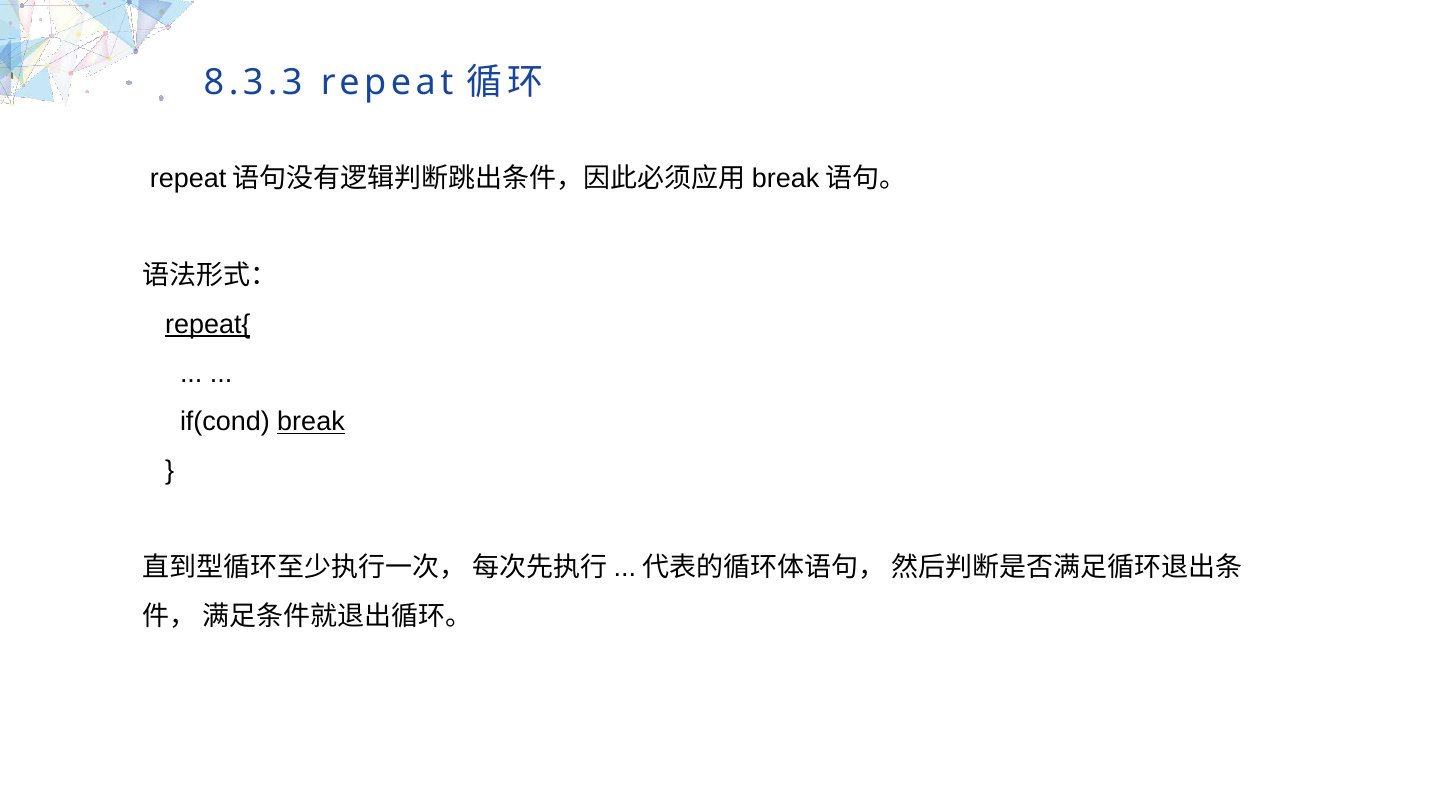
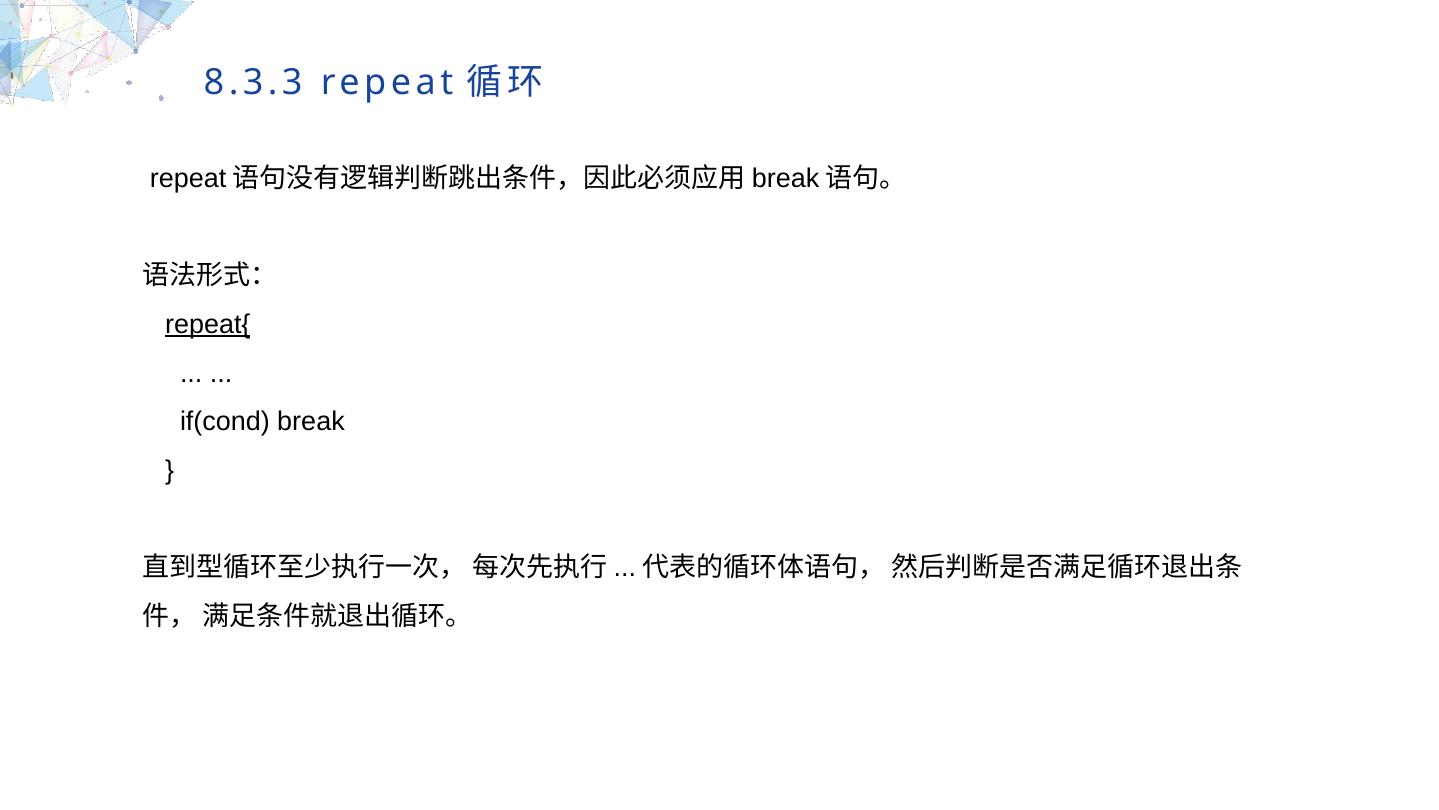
break underline: present -> none (311, 422)
